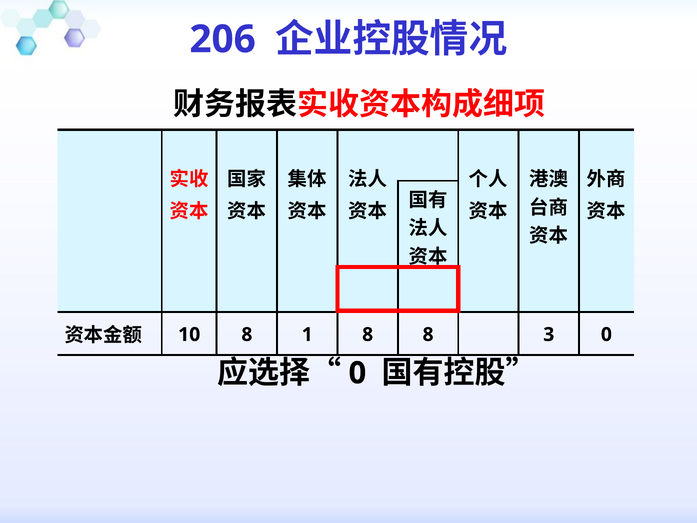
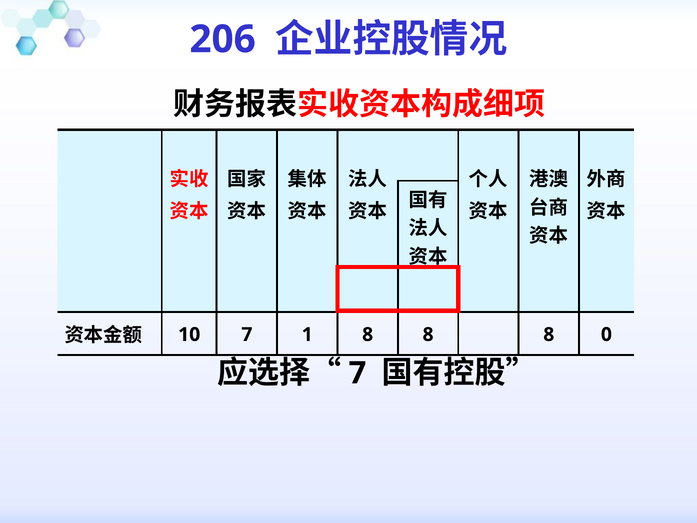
10 8: 8 -> 7 (247, 334)
8 8 3: 3 -> 8 (549, 334)
0: 0 -> 7 (357, 373)
